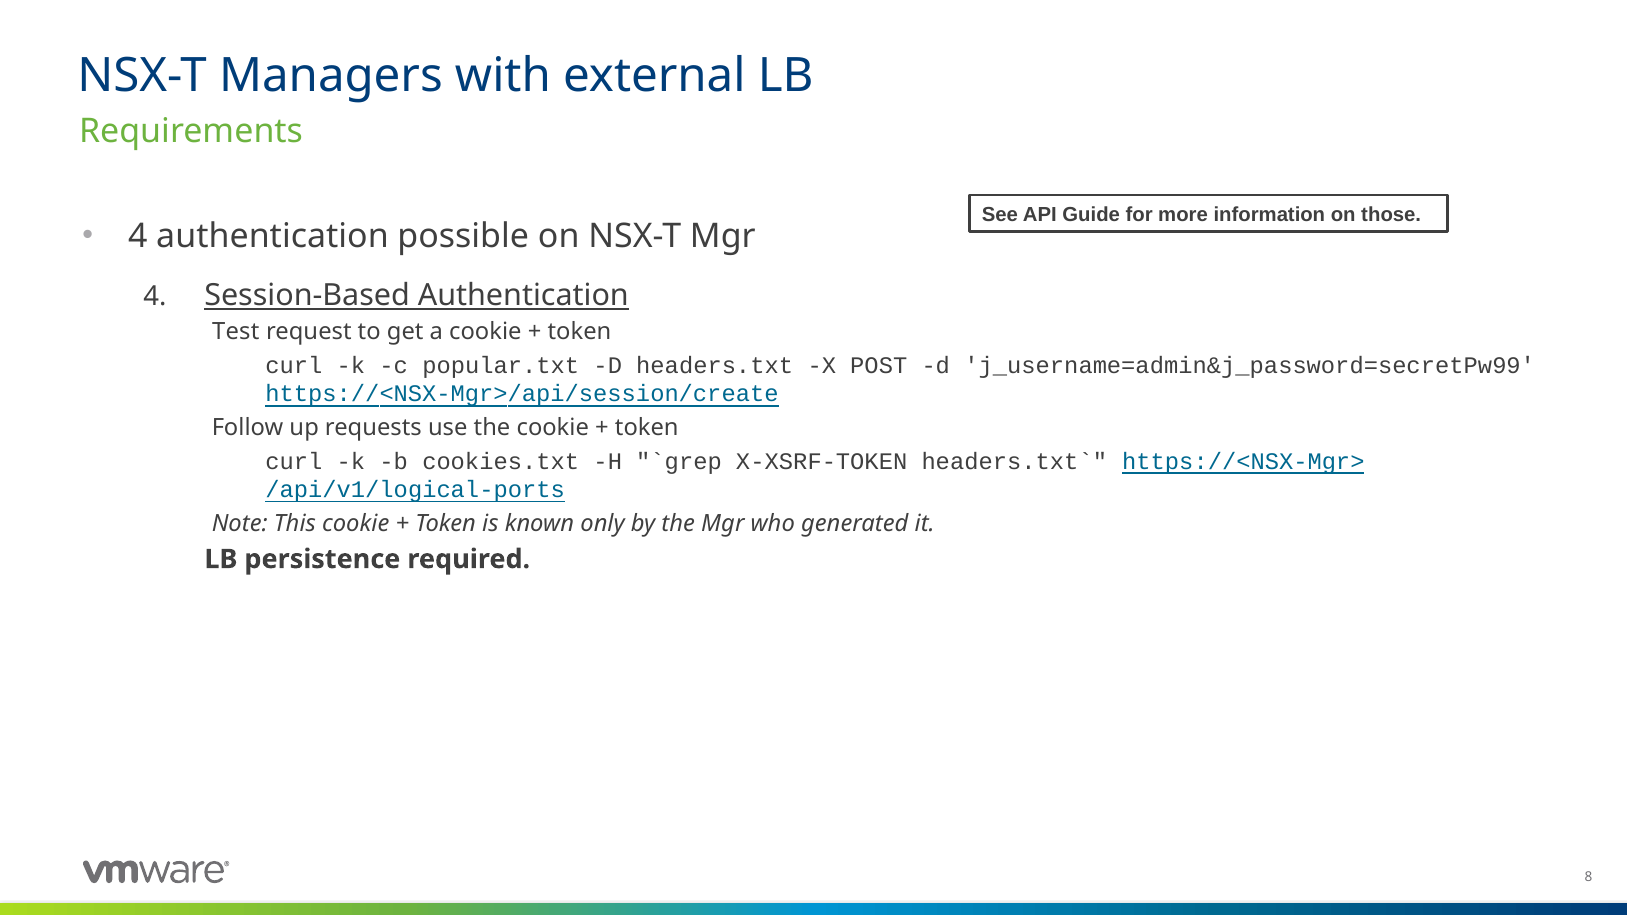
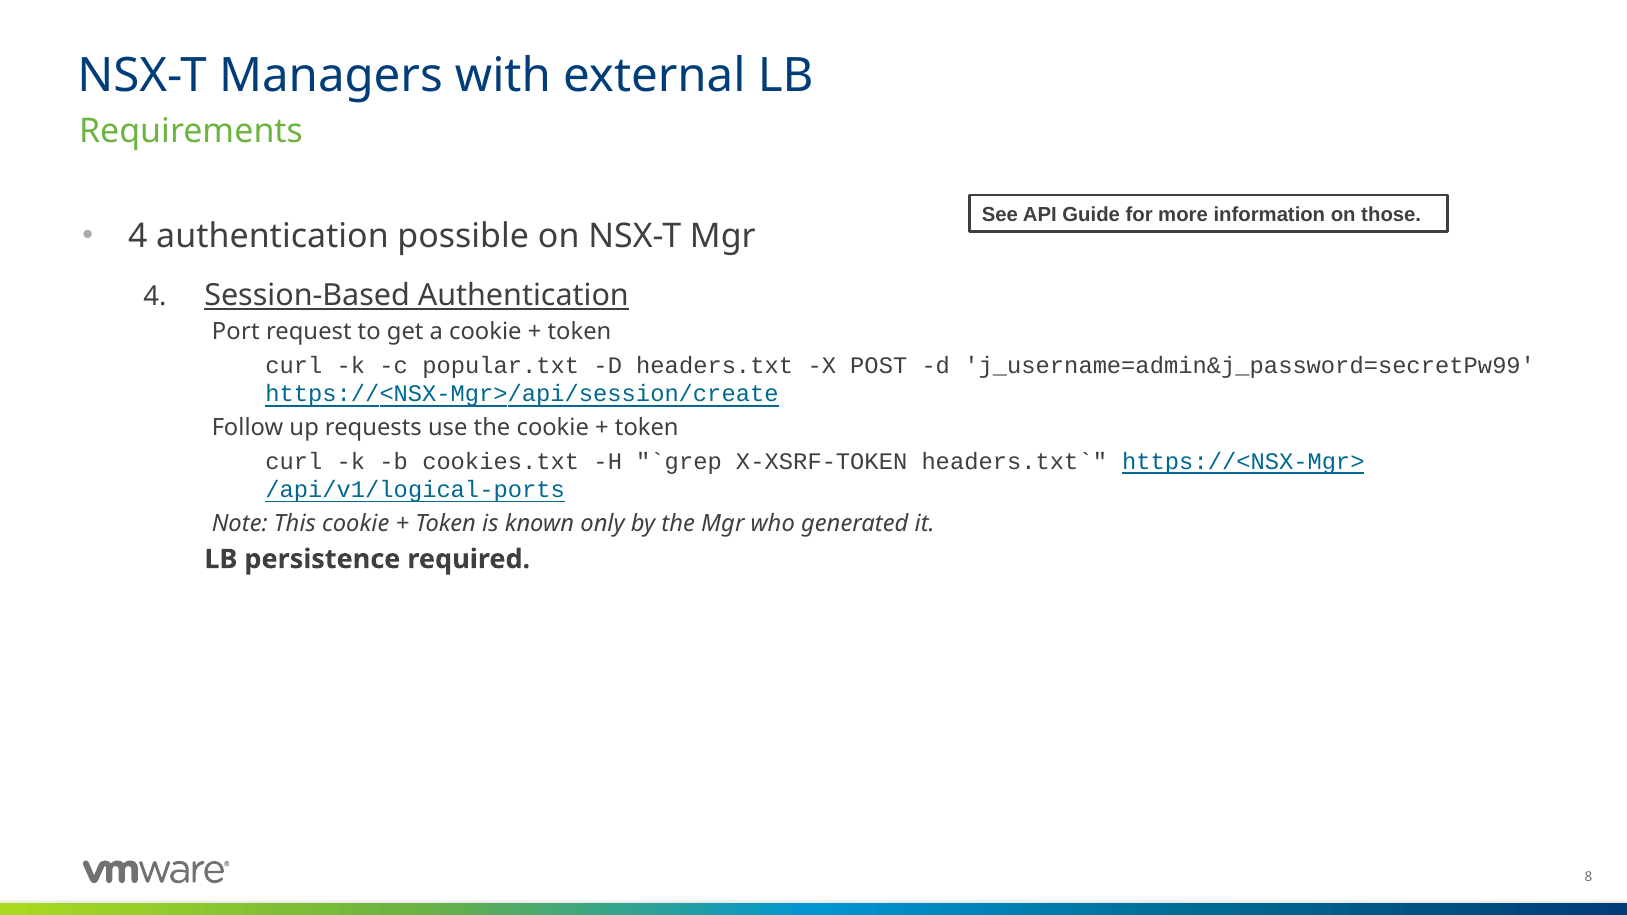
Test: Test -> Port (236, 332)
